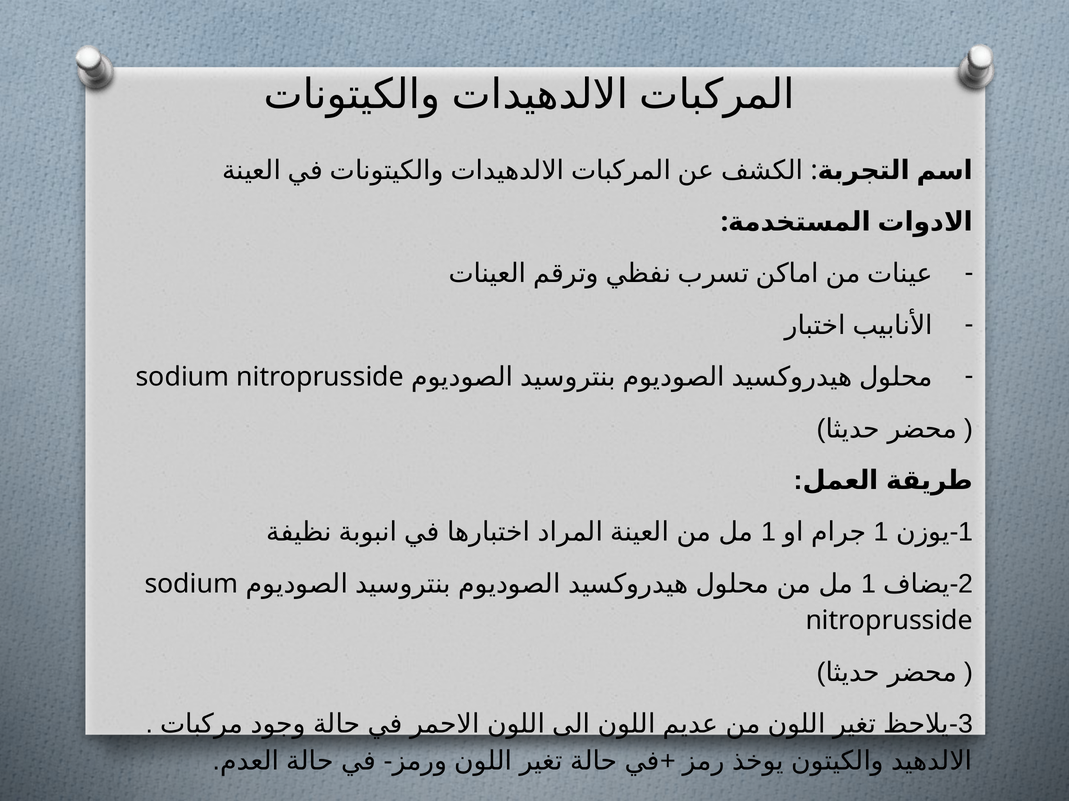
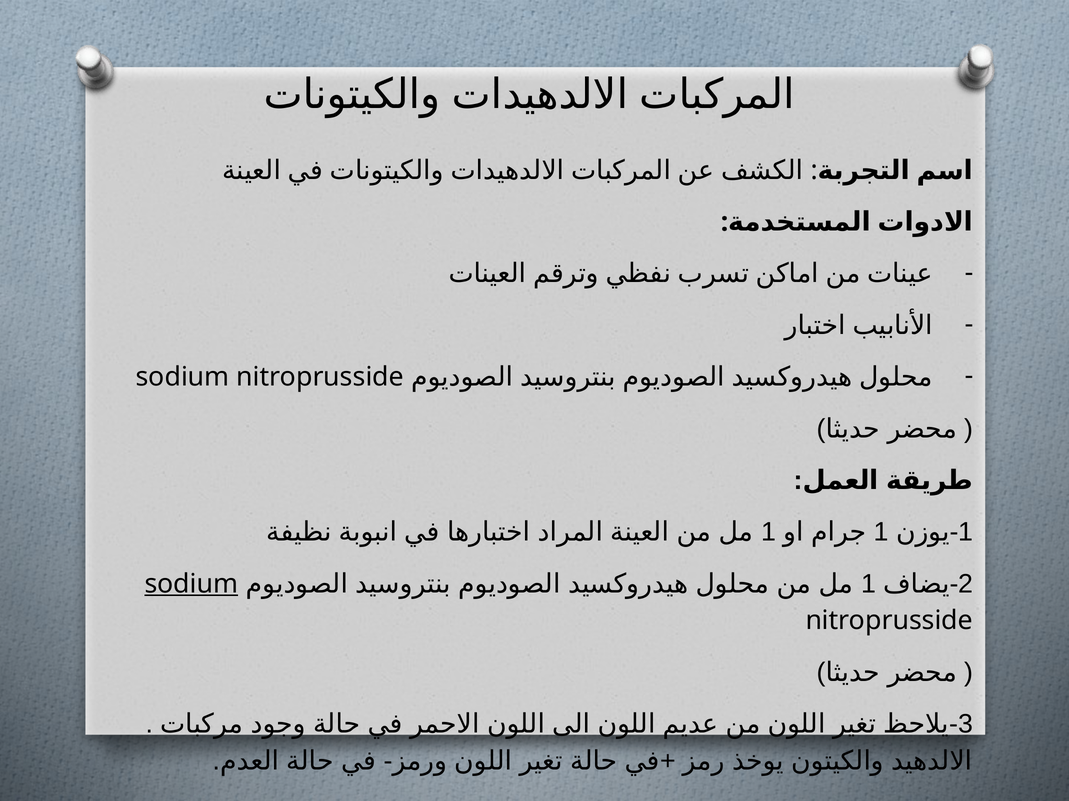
sodium underline: none -> present (191, 584)
